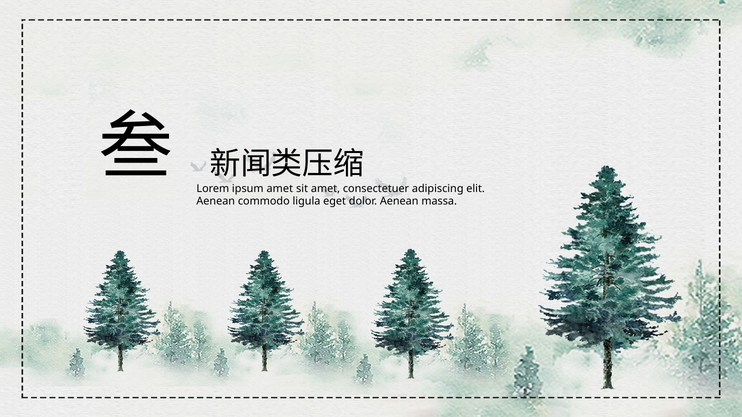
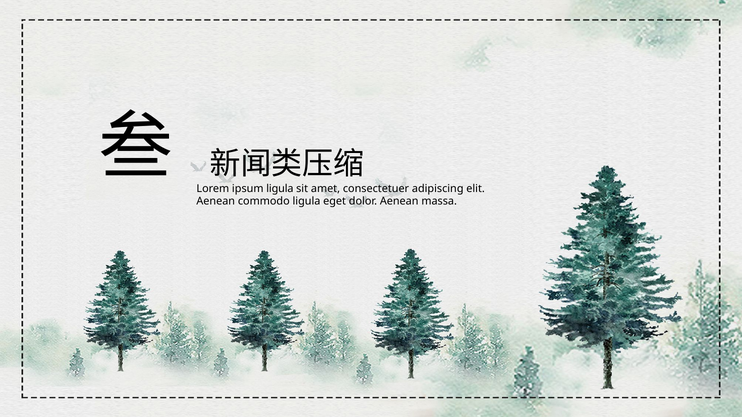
ipsum amet: amet -> ligula (280, 189)
